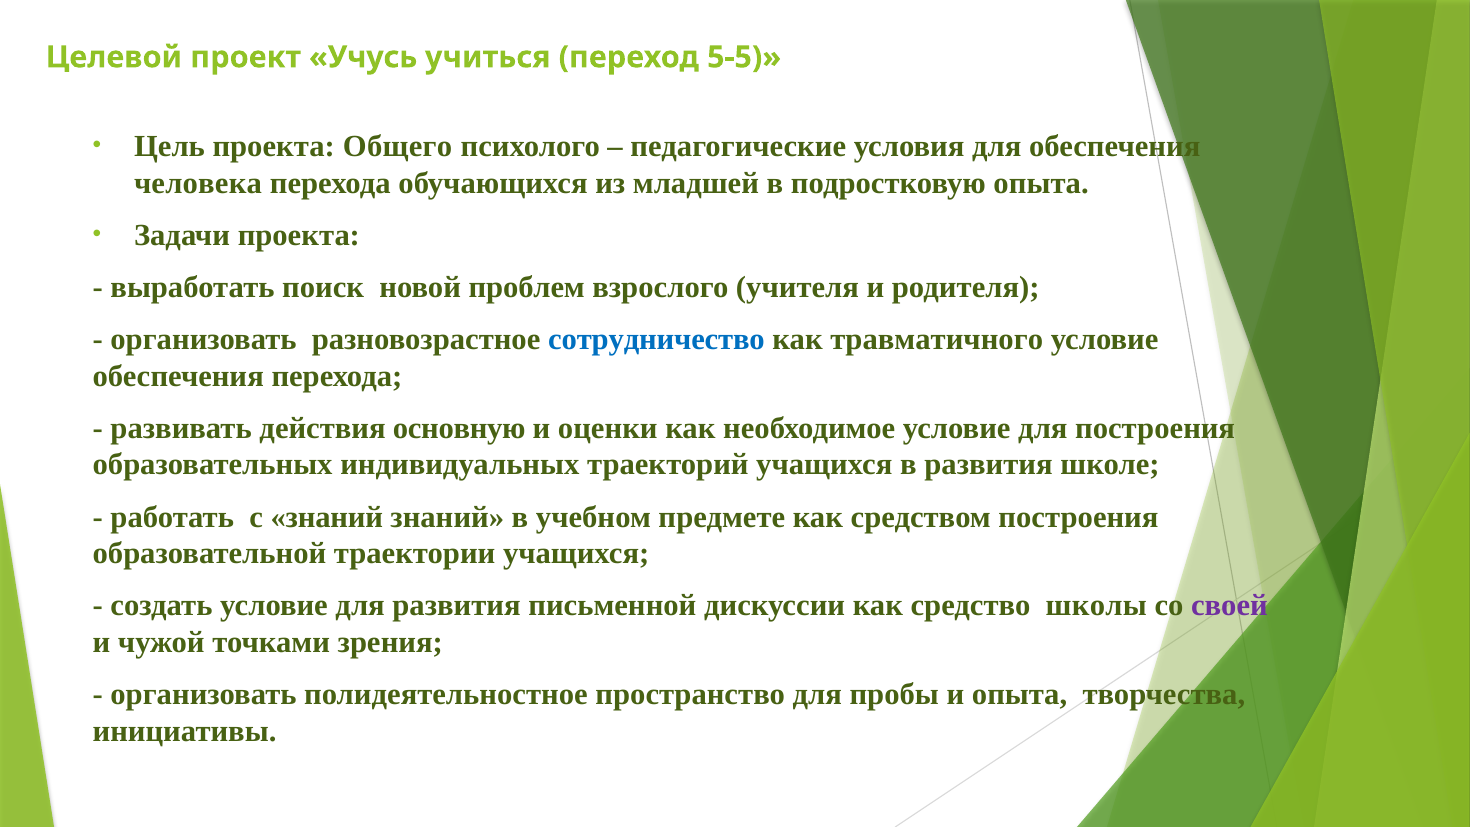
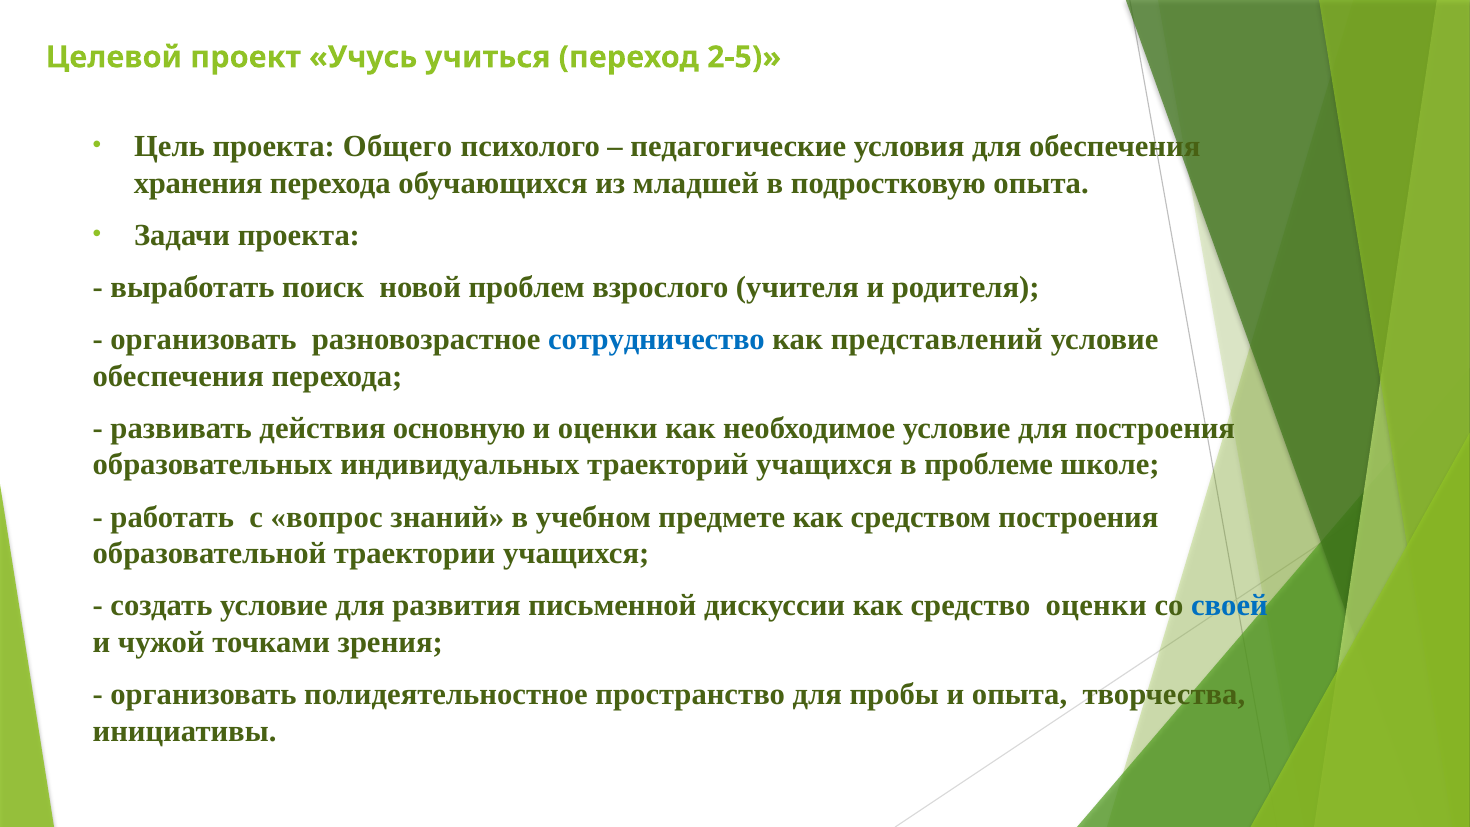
5-5: 5-5 -> 2-5 (744, 57)
человека: человека -> хранения (198, 183)
травматичного: травматичного -> представлений (937, 339)
в развития: развития -> проблеме (989, 465)
с знаний: знаний -> вопрос (327, 517)
средство школы: школы -> оценки (1096, 606)
своей colour: purple -> blue (1229, 606)
